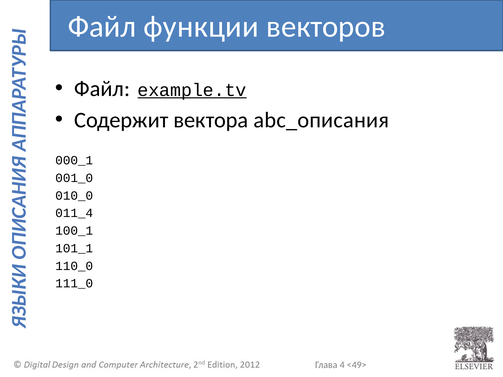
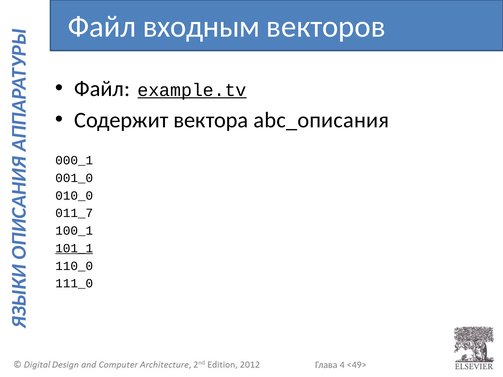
функции: функции -> входным (201, 27)
011_4: 011_4 -> 011_7 (74, 213)
101_1 underline: none -> present (74, 248)
